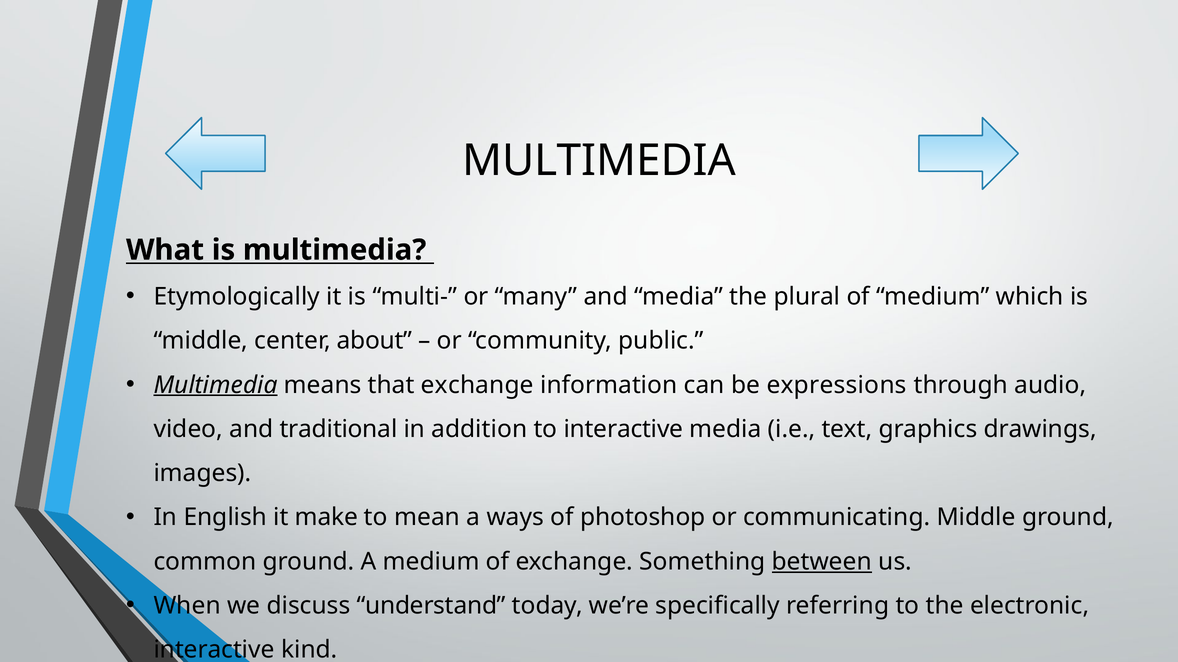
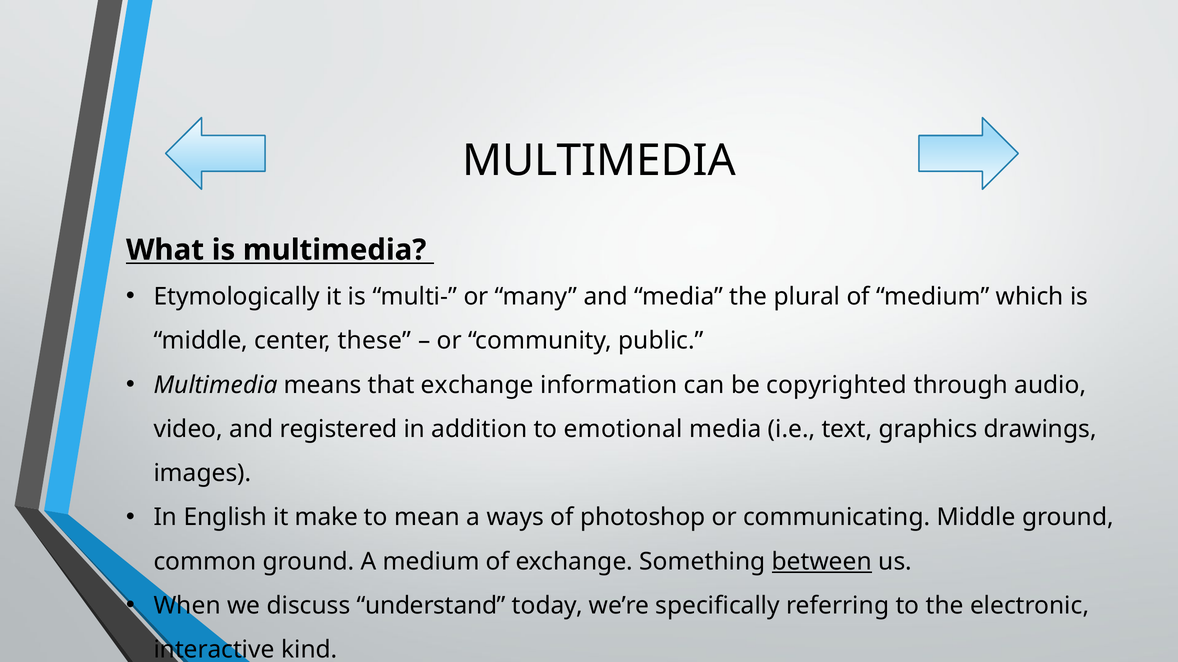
about: about -> these (374, 341)
Multimedia underline: present -> none (216, 385)
expressions: expressions -> copyrighted (837, 385)
traditional: traditional -> registered (339, 429)
to interactive: interactive -> emotional (623, 429)
